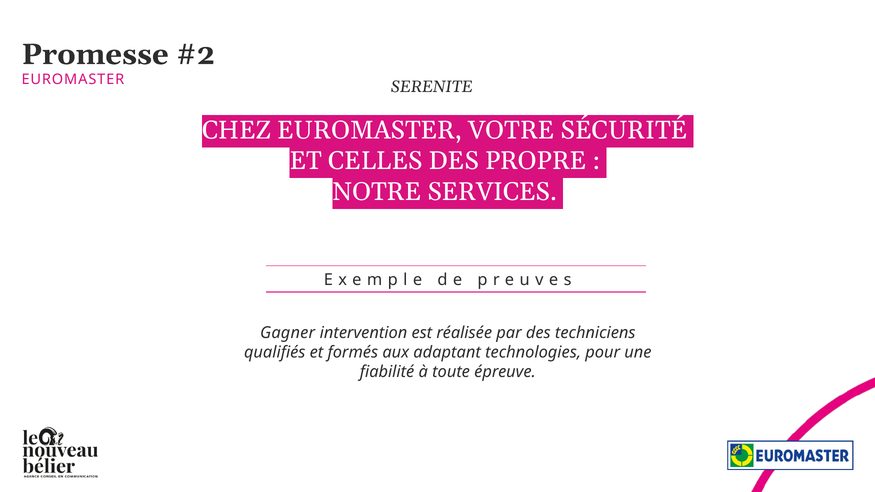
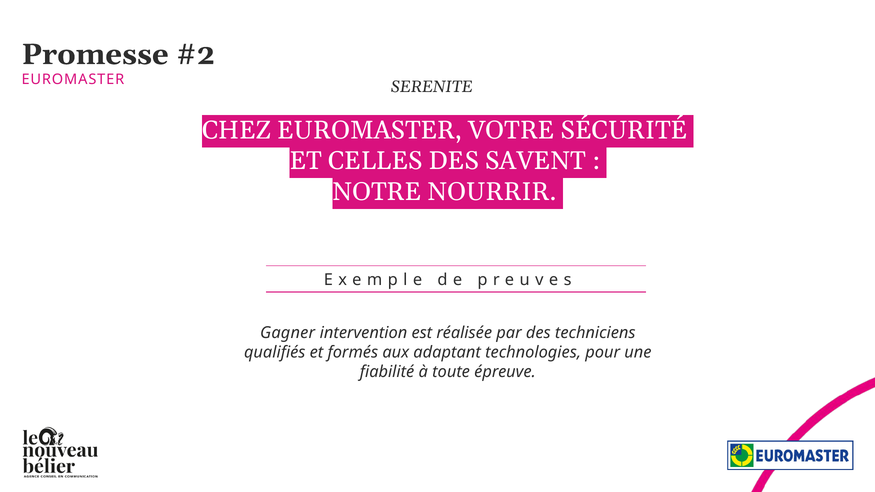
PROPRE: PROPRE -> SAVENT (536, 161)
SERVICES: SERVICES -> NOURRIR (492, 192)
